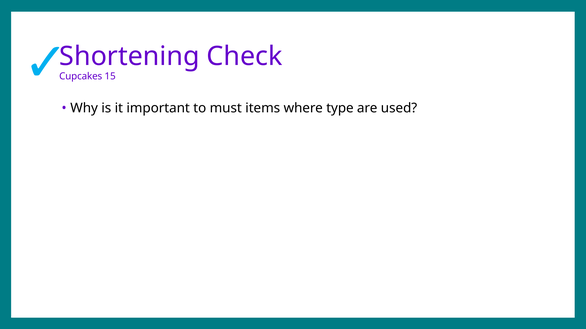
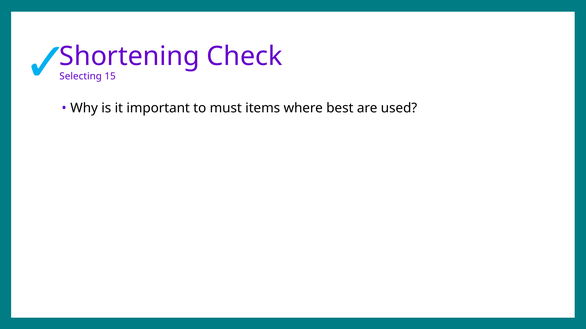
Cupcakes: Cupcakes -> Selecting (81, 76)
type: type -> best (340, 108)
